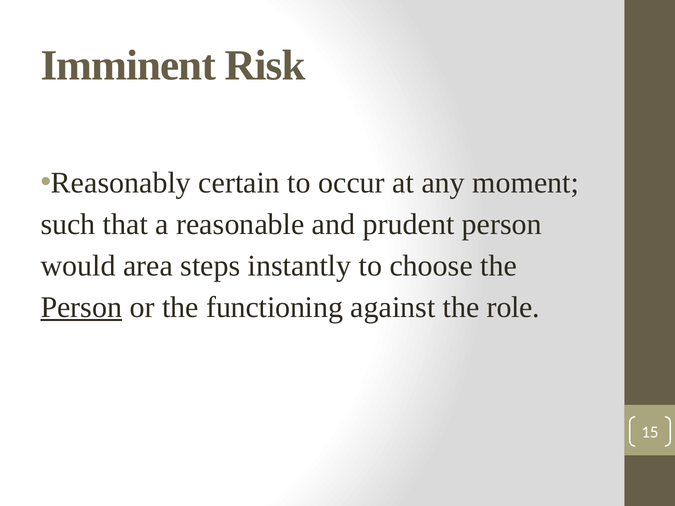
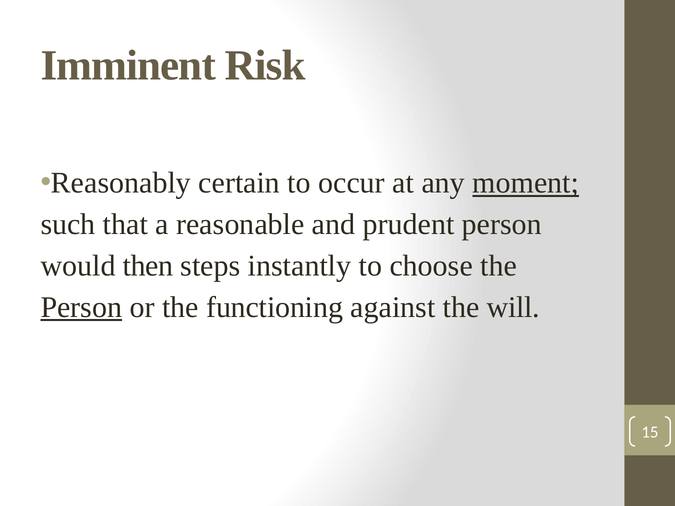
moment underline: none -> present (526, 183)
area: area -> then (148, 266)
role: role -> will (513, 307)
